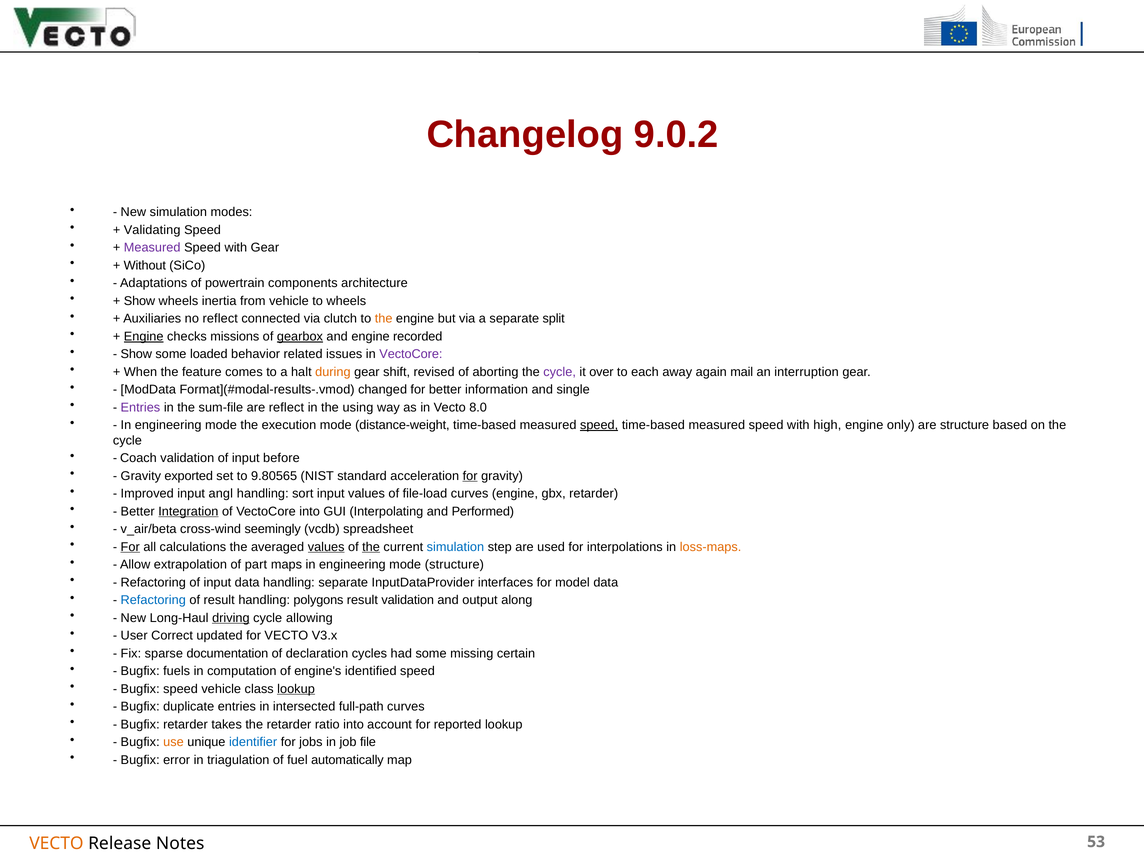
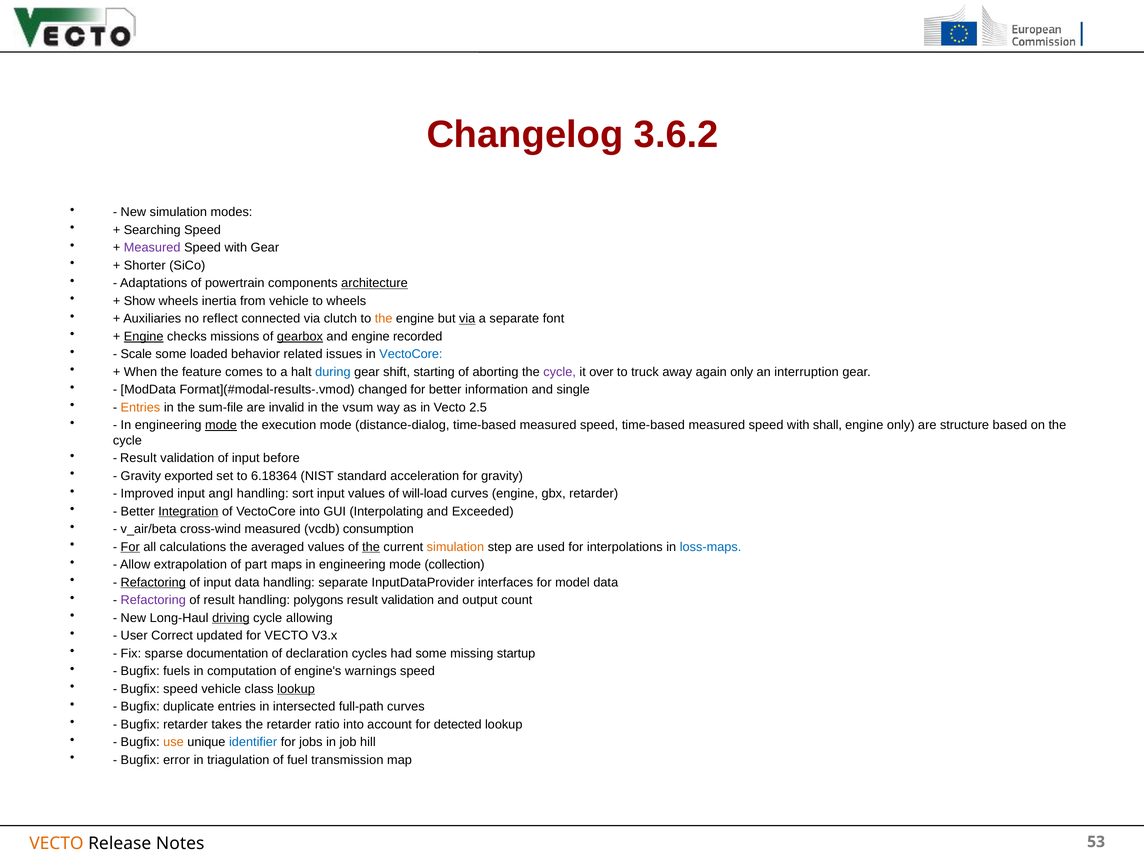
9.0.2: 9.0.2 -> 3.6.2 (676, 135)
Validating: Validating -> Searching (152, 230)
Without: Without -> Shorter (145, 265)
architecture underline: none -> present (374, 283)
via underline: none -> present (467, 319)
split: split -> font (554, 319)
Show: Show -> Scale (136, 354)
VectoCore colour: purple -> blue (411, 354)
during colour: orange -> blue (333, 372)
revised: revised -> starting (434, 372)
each: each -> truck (645, 372)
again mail: mail -> only (742, 372)
Entries colour: purple -> orange (140, 407)
are reflect: reflect -> invalid (287, 407)
using: using -> vsum (358, 407)
8.0: 8.0 -> 2.5 (478, 407)
mode underline: none -> present (221, 425)
distance-weight: distance-weight -> distance-dialog (402, 425)
speed underline: present -> none (599, 425)
high: high -> shall (827, 425)
Coach: Coach -> Result (138, 458)
9.80565: 9.80565 -> 6.18364 (274, 476)
for underline: present -> none (470, 476)
file-load: file-load -> will-load (425, 494)
Performed: Performed -> Exceeded (483, 511)
cross-wind seemingly: seemingly -> measured (273, 529)
spreadsheet: spreadsheet -> consumption (378, 529)
values underline: present -> none (326, 547)
simulation colour: blue -> orange (455, 547)
loss-maps colour: orange -> blue (711, 547)
mode structure: structure -> collection (455, 565)
Refactoring underline: none -> present (153, 582)
Refactoring colour: blue -> purple (153, 600)
along: along -> count (517, 600)
certain: certain -> startup (516, 653)
identified: identified -> warnings (371, 671)
reported: reported -> detected (458, 724)
file: file -> hill (368, 742)
automatically: automatically -> transmission (347, 760)
